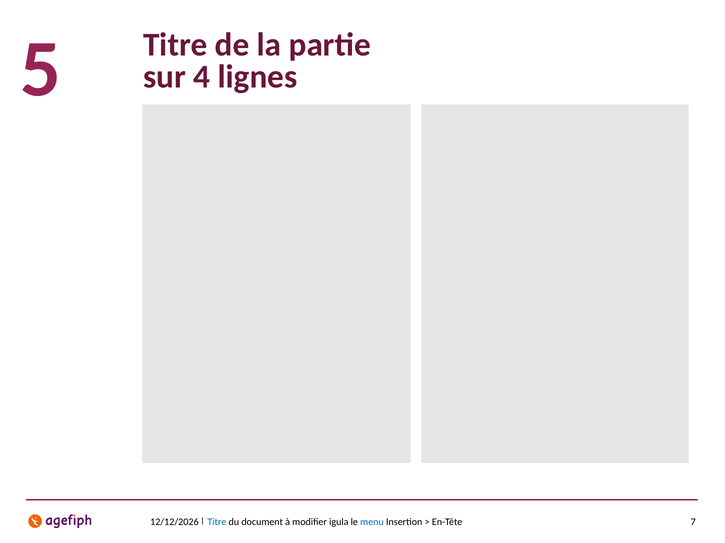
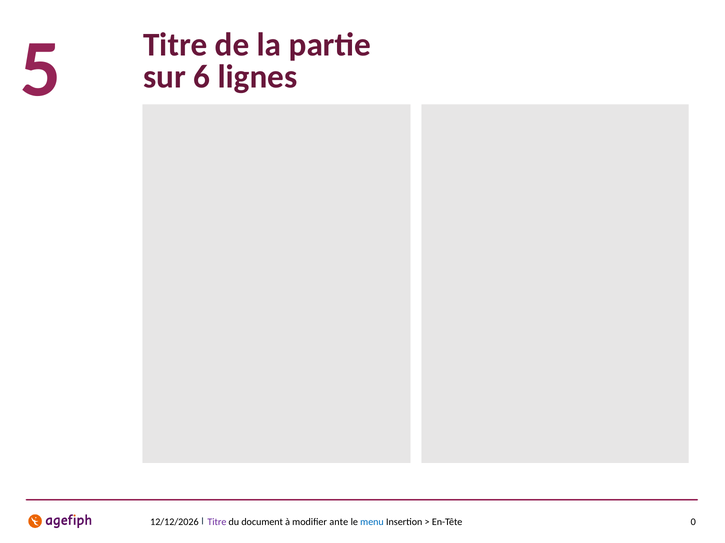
4: 4 -> 6 (202, 77)
Titre colour: blue -> purple (217, 523)
igula: igula -> ante (339, 523)
7: 7 -> 0 (693, 523)
